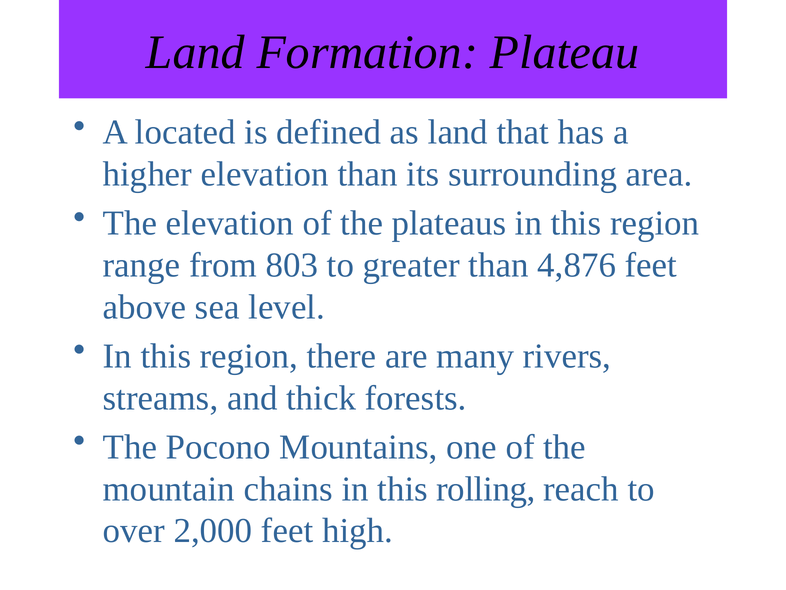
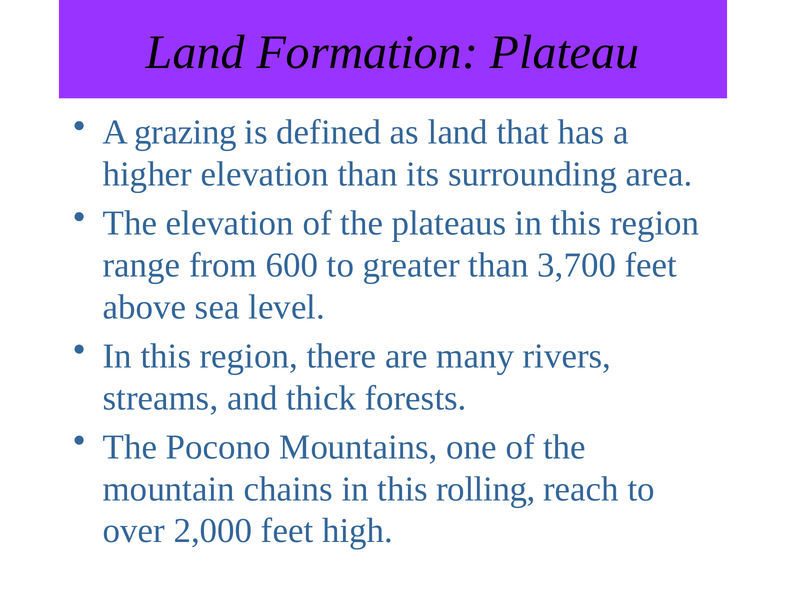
located: located -> grazing (185, 132)
803: 803 -> 600 (292, 265)
4,876: 4,876 -> 3,700 (577, 265)
